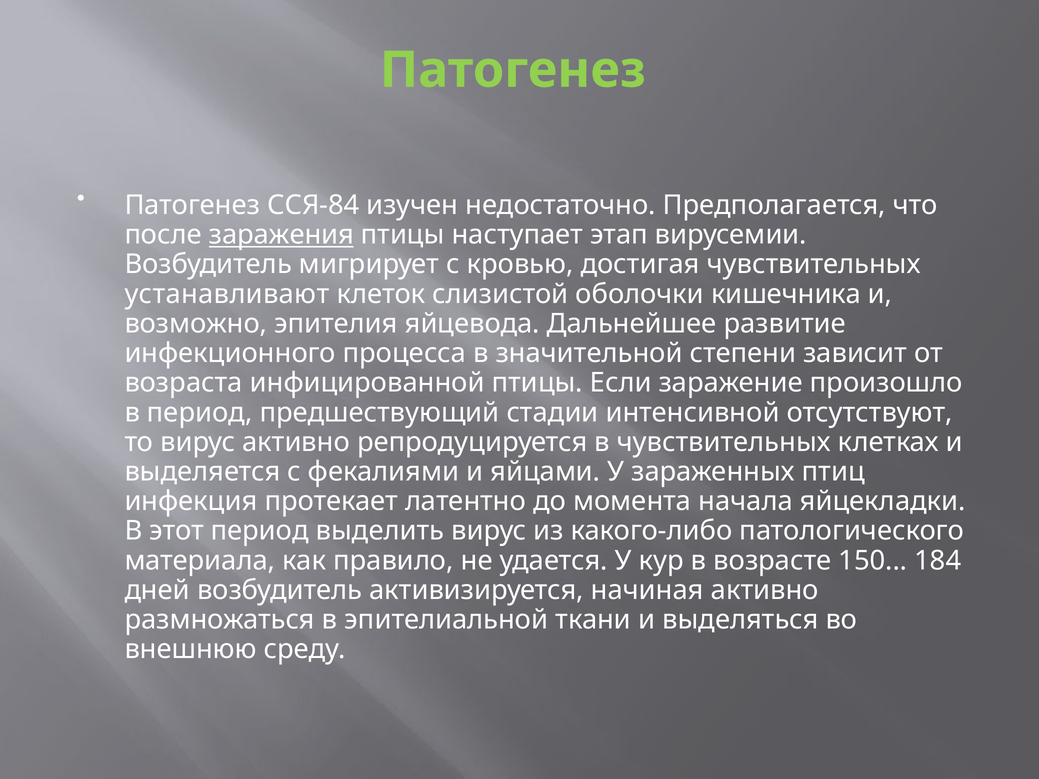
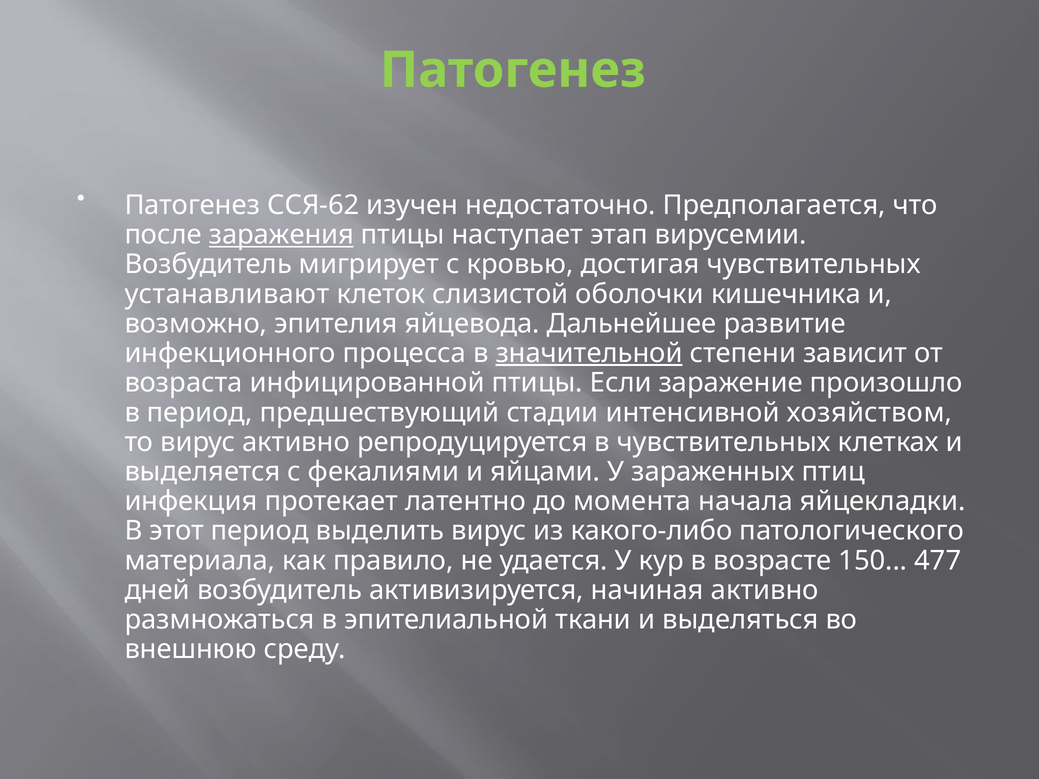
ССЯ-84: ССЯ-84 -> ССЯ-62 (313, 205)
значительной underline: none -> present (589, 353)
отсутствуют: отсутствуют -> хозяйством (869, 413)
184: 184 -> 477 (938, 561)
